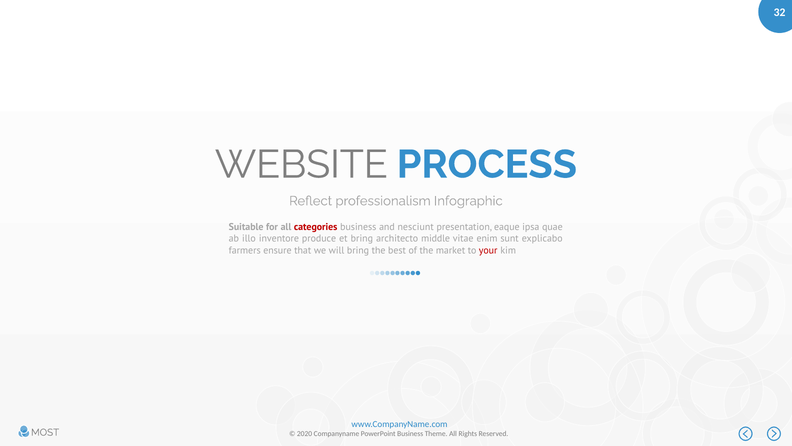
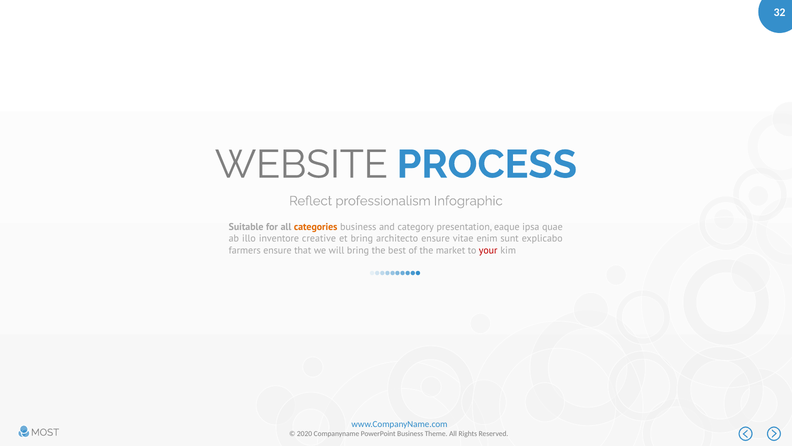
categories colour: red -> orange (316, 226)
nesciunt: nesciunt -> category (416, 226)
produce: produce -> creative (319, 238)
architecto middle: middle -> ensure (436, 238)
